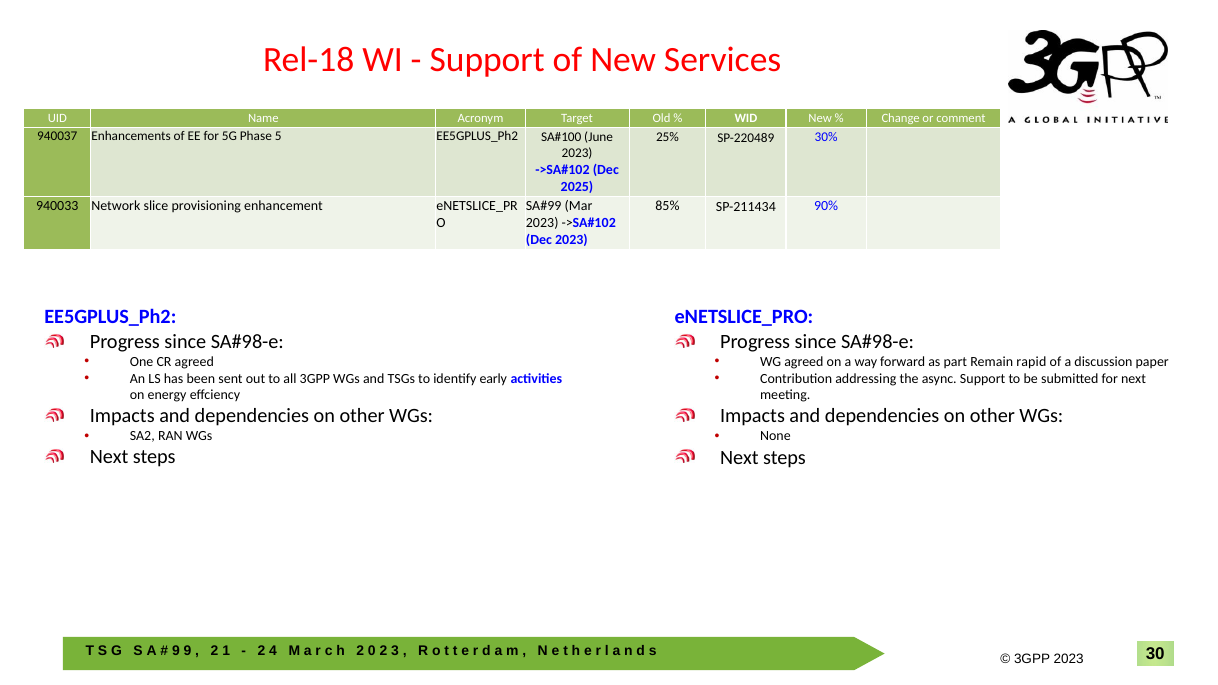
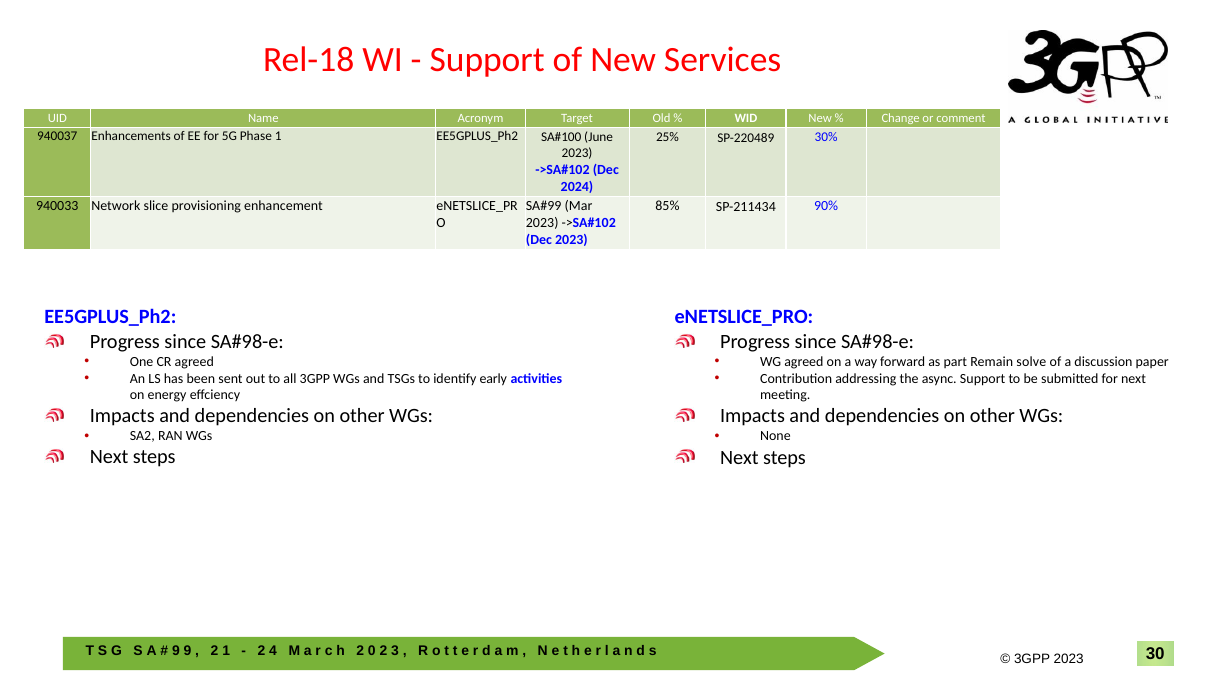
Phase 5: 5 -> 1 (278, 136)
2025: 2025 -> 2024 (577, 187)
rapid: rapid -> solve (1031, 362)
